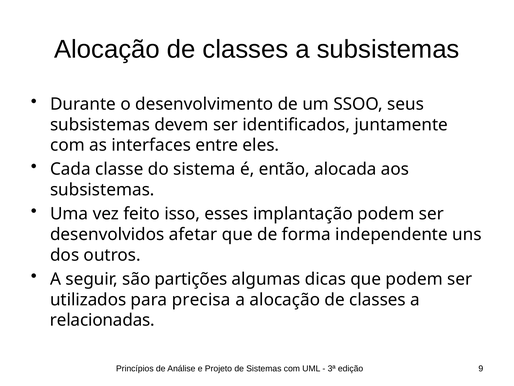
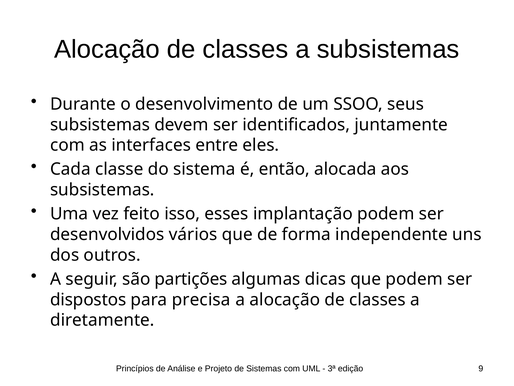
afetar: afetar -> vários (193, 234)
utilizados: utilizados -> dispostos (88, 299)
relacionadas: relacionadas -> diretamente (102, 320)
